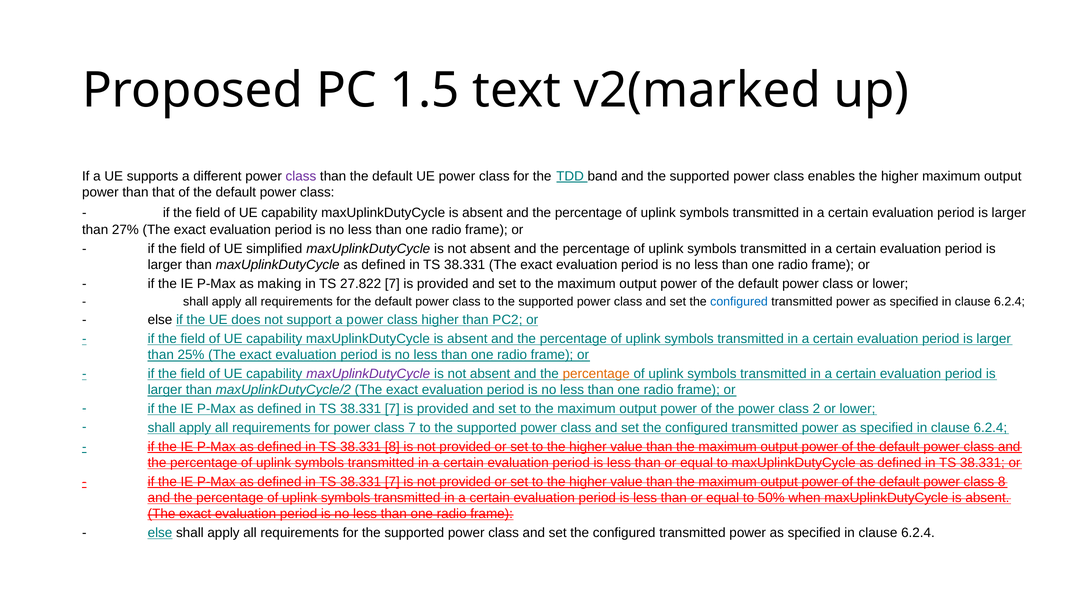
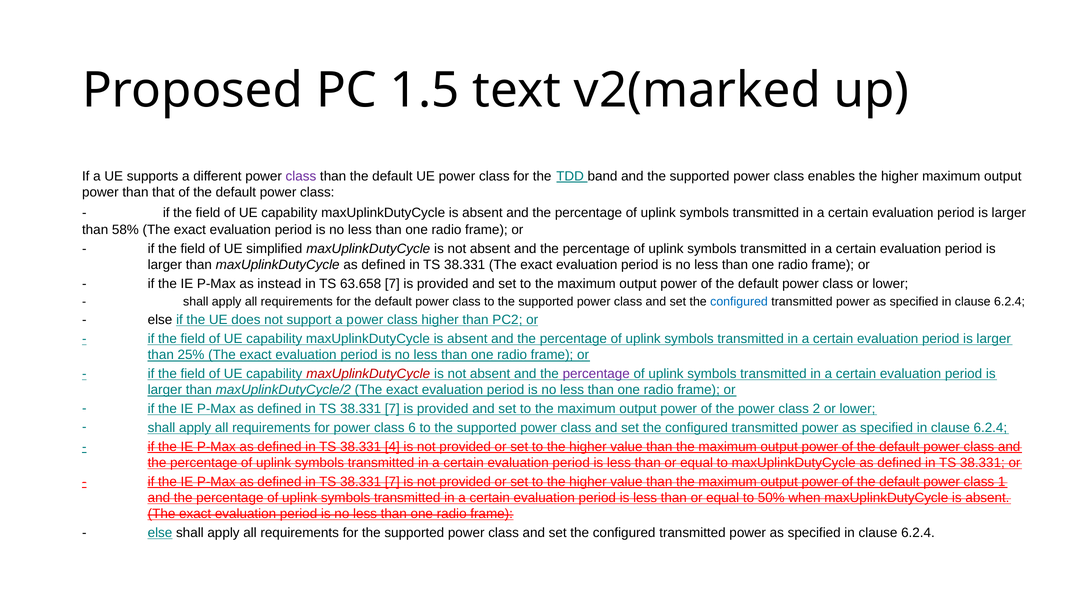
27%: 27% -> 58% (125, 230)
making: making -> instead (279, 284)
27.822: 27.822 -> 63.658 (361, 284)
maxUplinkDutyCycle colour: purple -> red (368, 374)
percentage colour: orange -> purple (596, 374)
class 7: 7 -> 6 (412, 428)
38.331 8: 8 -> 4 (392, 446)
class 8: 8 -> 1 (1002, 482)
